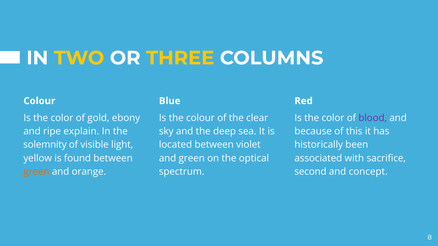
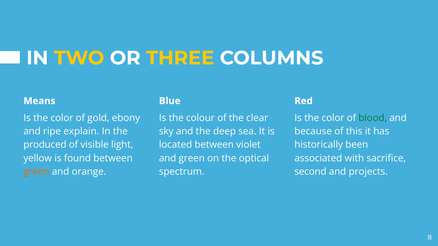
Colour: Colour -> Means (39, 101)
blood colour: purple -> green (373, 118)
solemnity: solemnity -> produced (45, 145)
concept: concept -> projects (368, 172)
